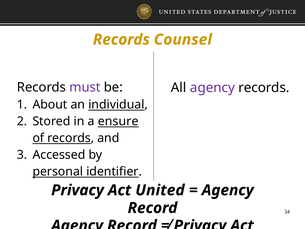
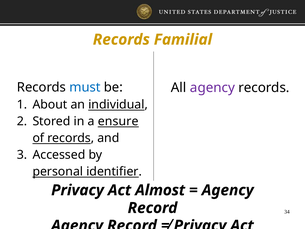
Counsel: Counsel -> Familial (183, 40)
must colour: purple -> blue (85, 87)
United: United -> Almost (160, 190)
